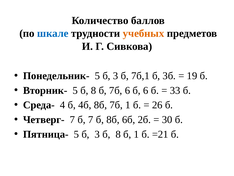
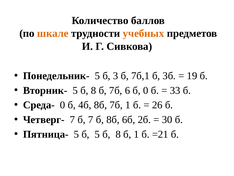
шкале colour: blue -> orange (53, 33)
б 6: 6 -> 0 (146, 90)
Среда- 4: 4 -> 0 (63, 105)
Пятница- 5 б 3: 3 -> 5 (97, 134)
